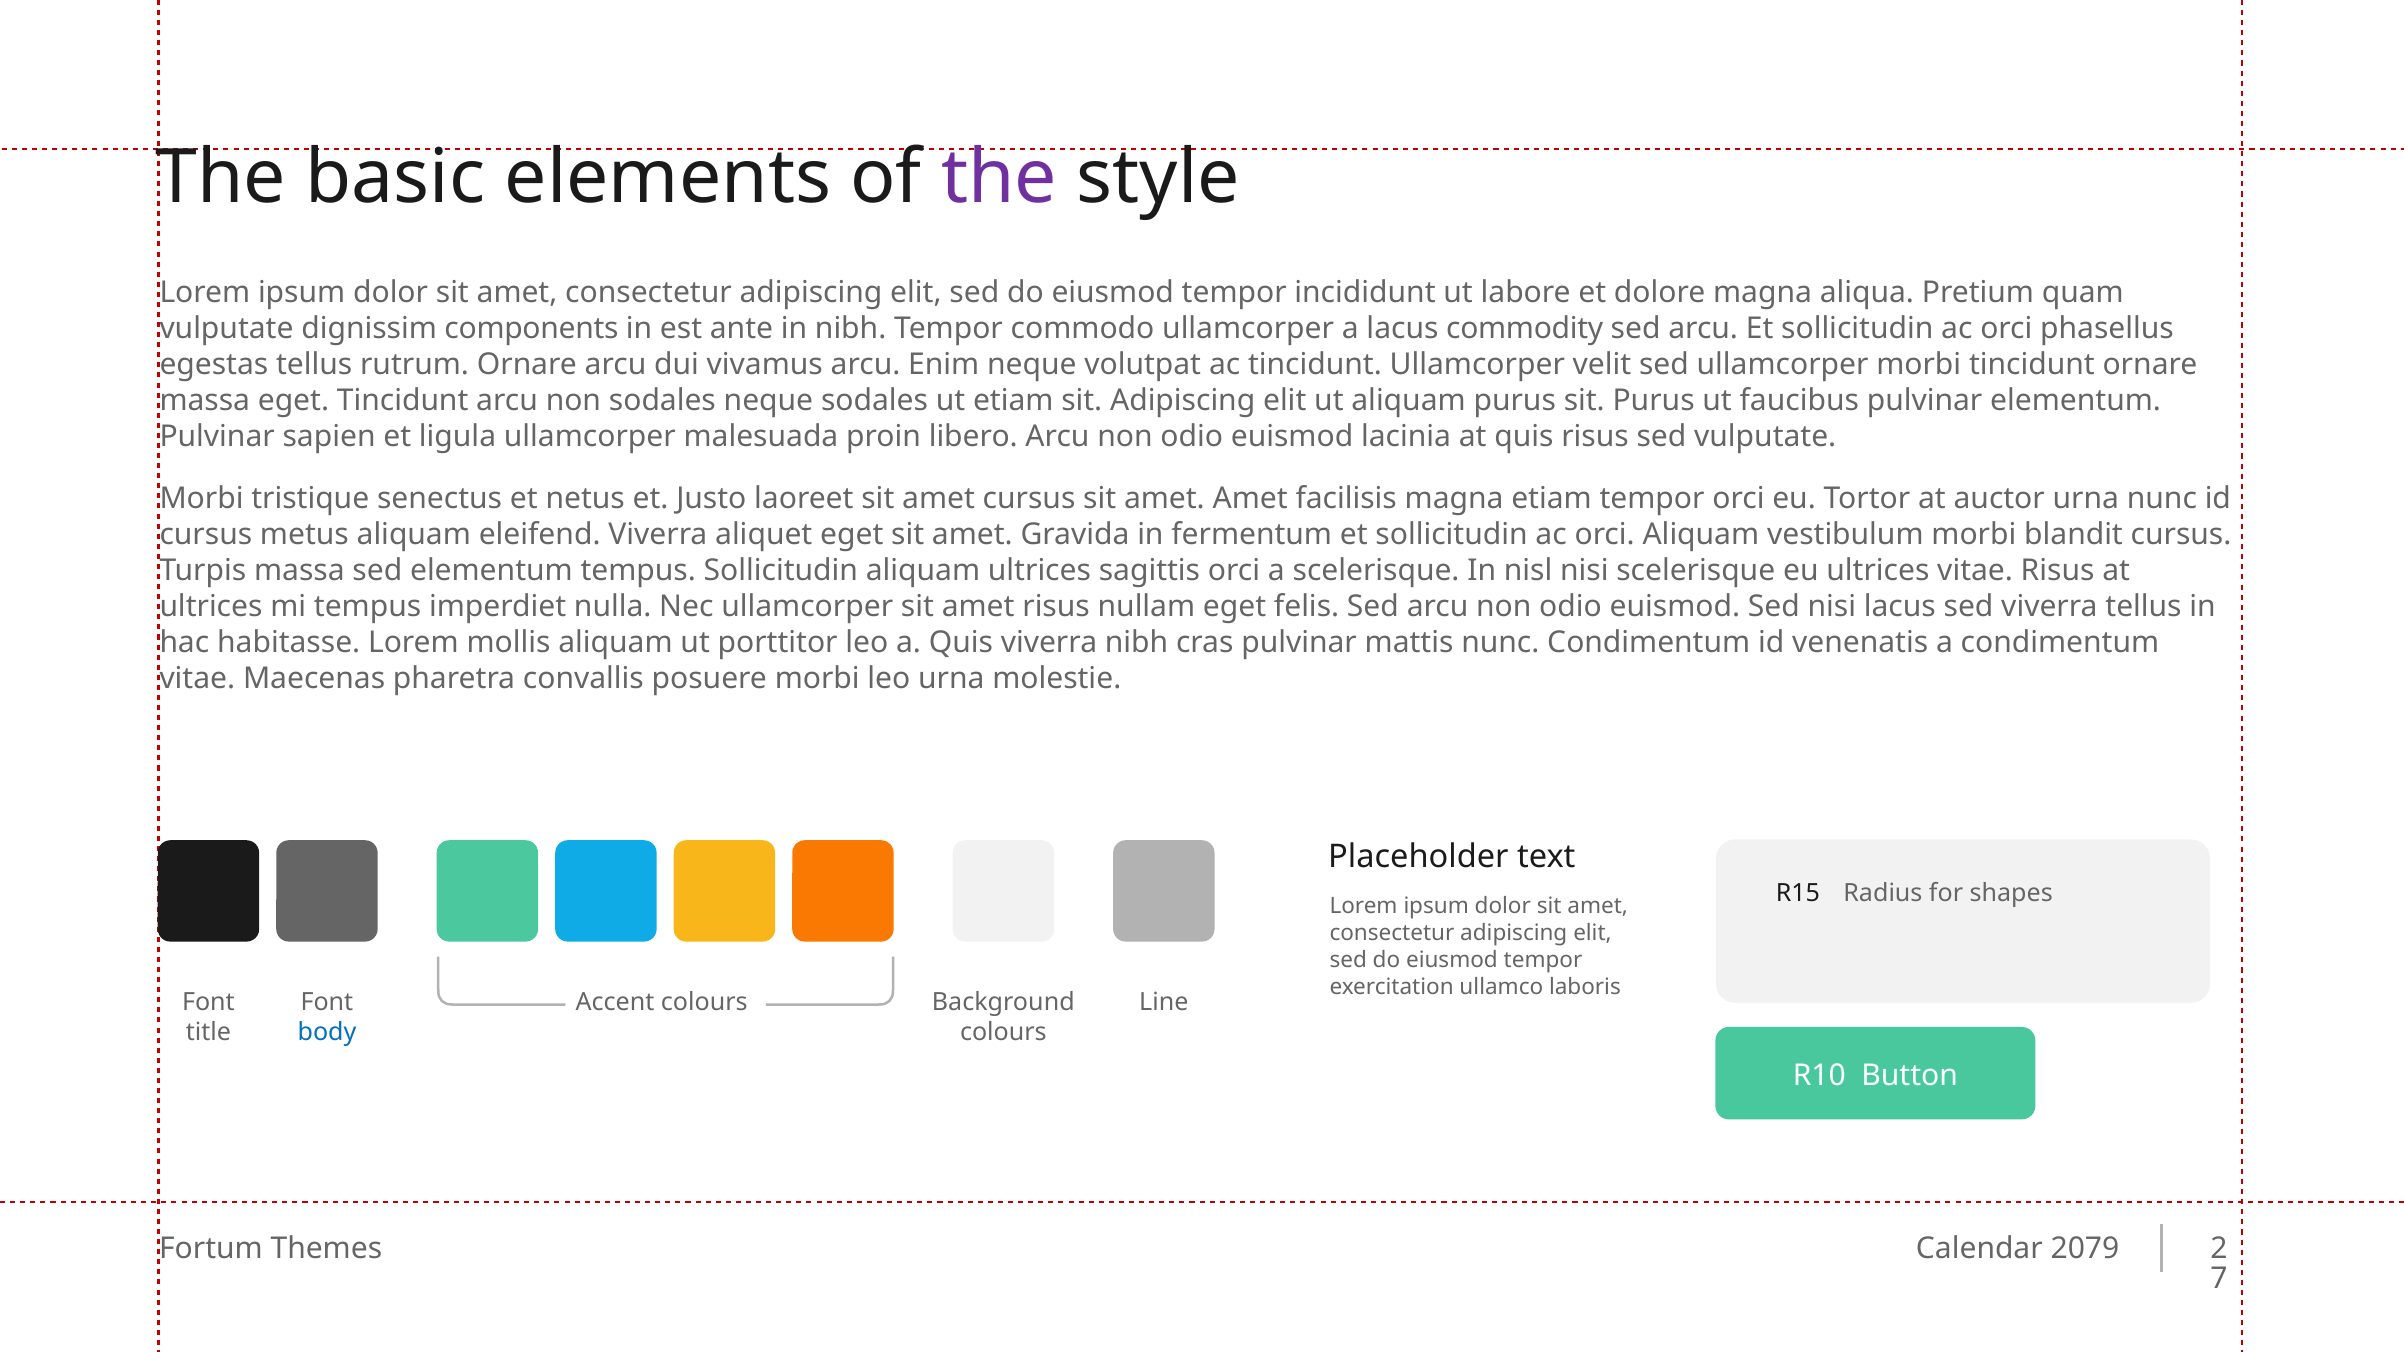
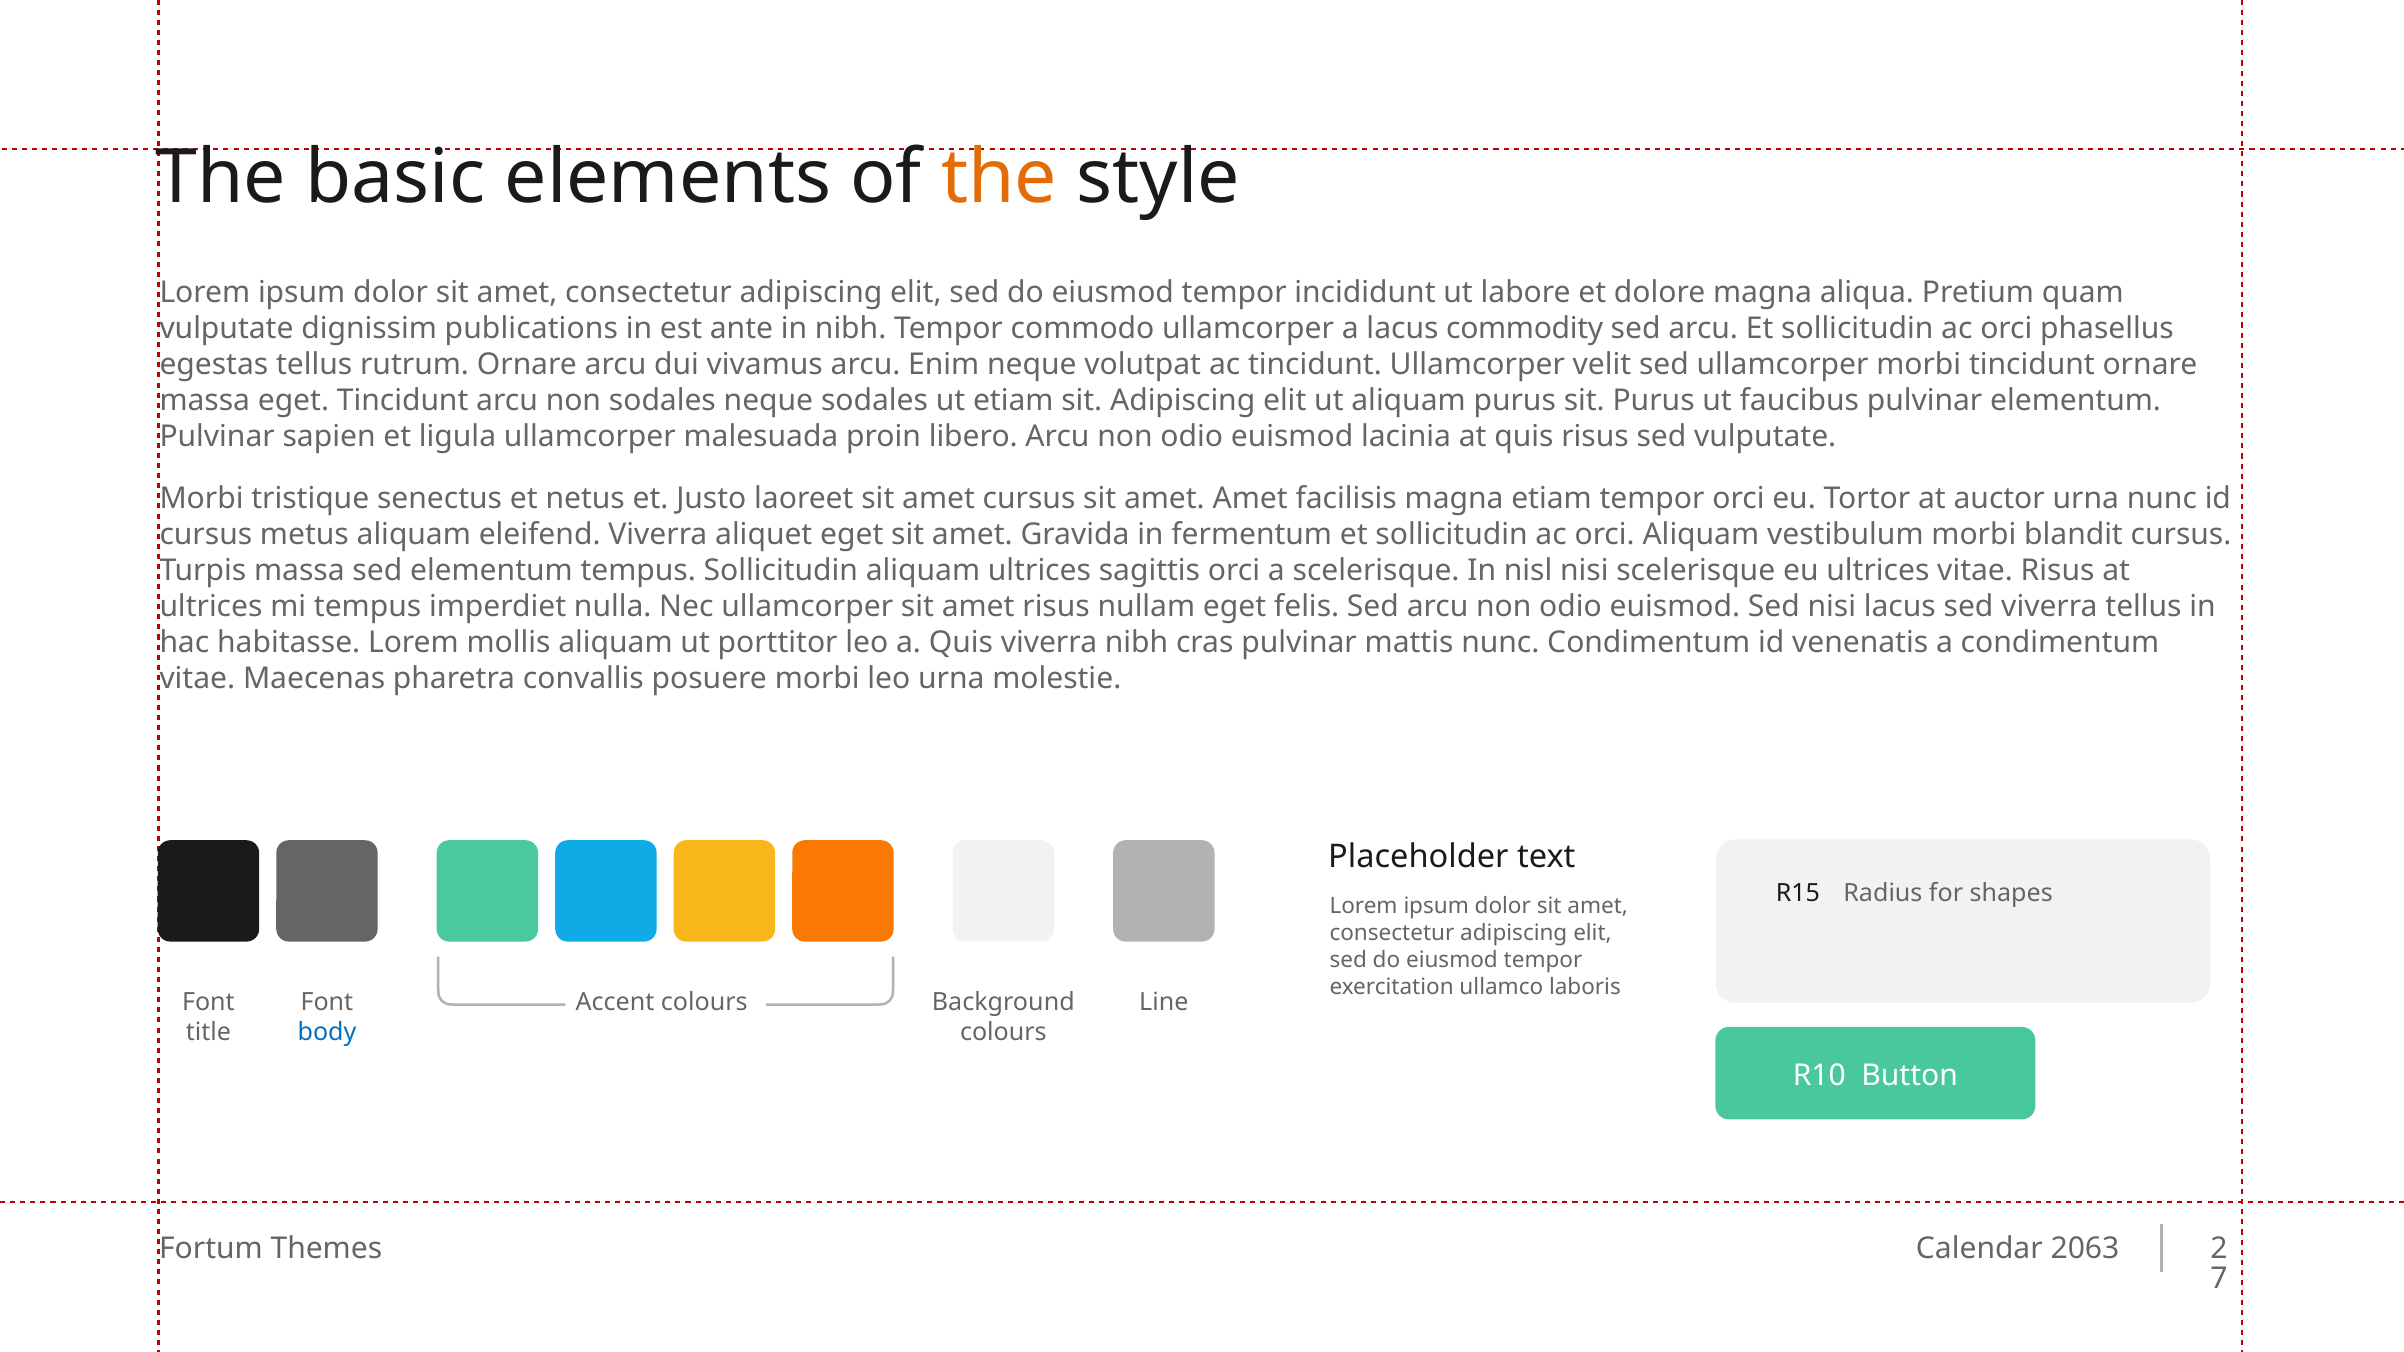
the colour: purple -> orange (999, 178)
components: components -> publications (531, 329)
2079: 2079 -> 2063 (2085, 1249)
